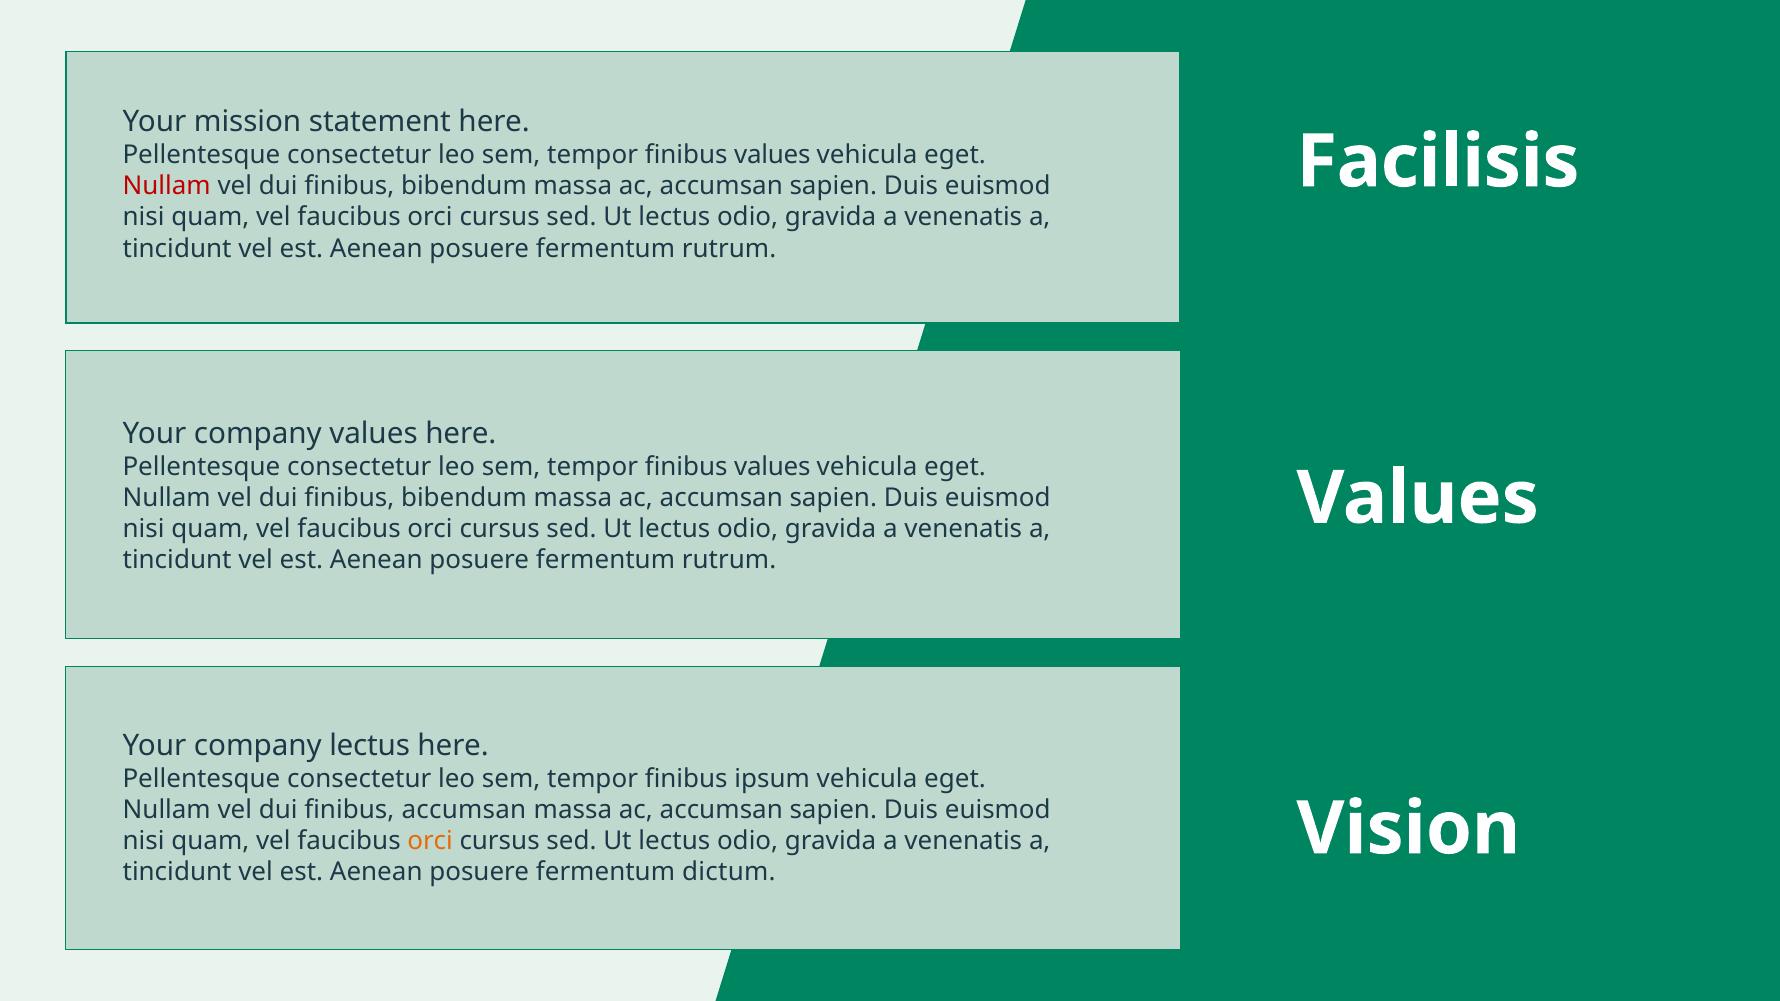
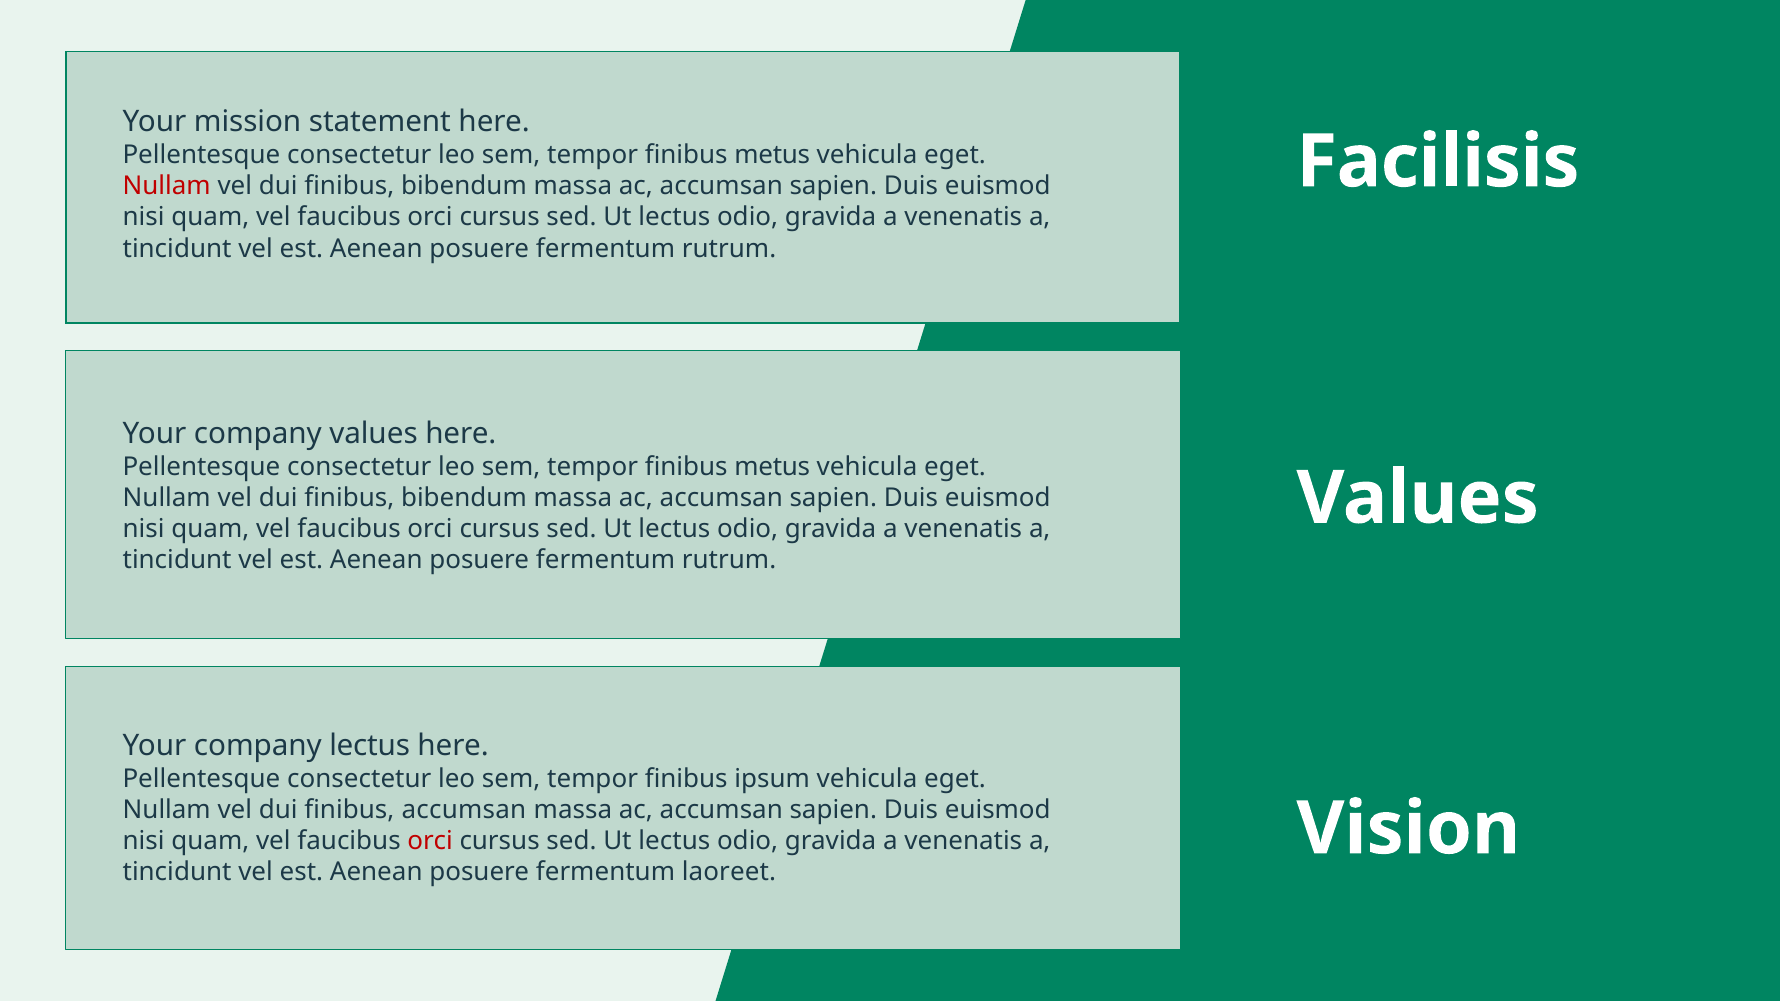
values: values -> metus (772, 155)
values: values -> metus (772, 467)
orci colour: orange -> red (430, 841)
dictum: dictum -> laoreet (729, 872)
